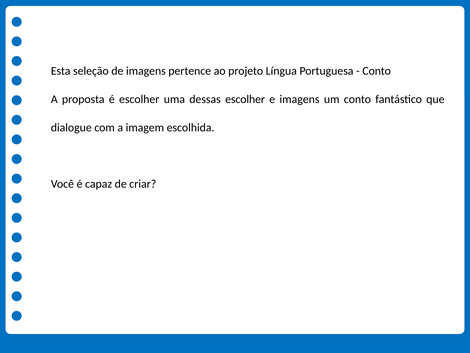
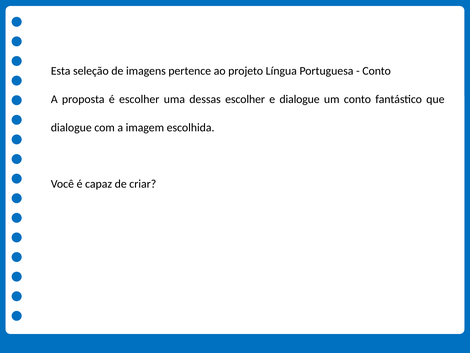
e imagens: imagens -> dialogue (300, 99)
